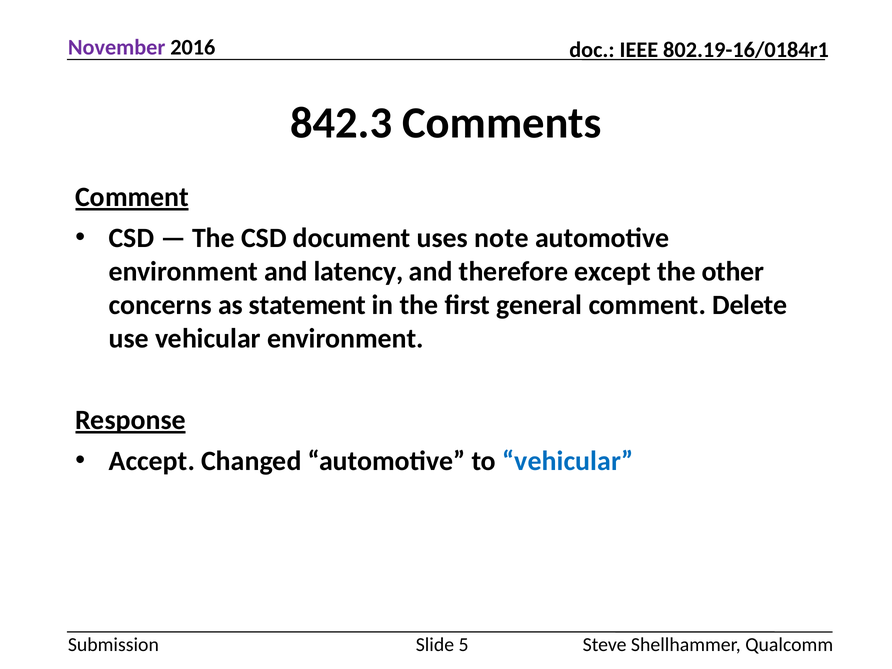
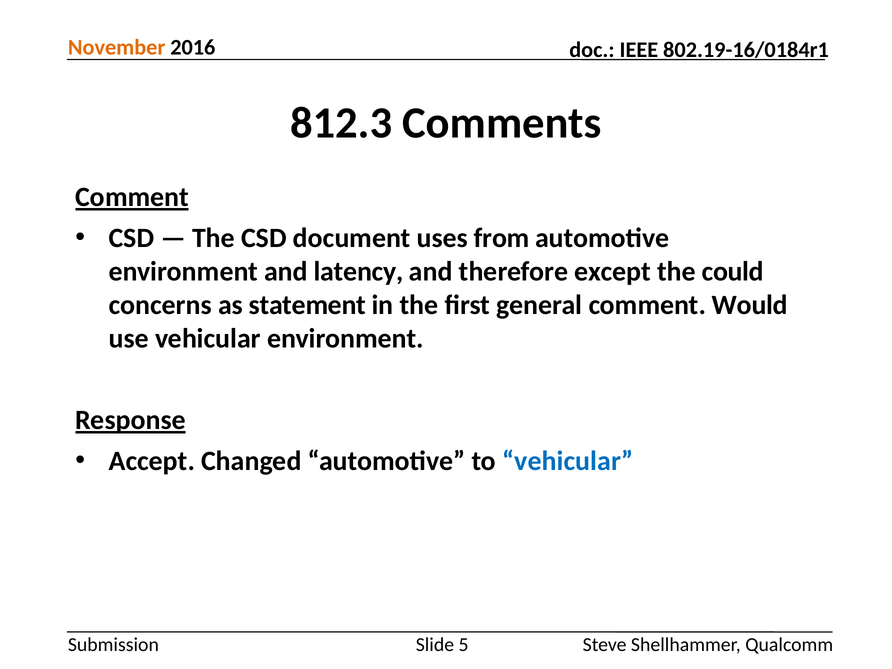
November colour: purple -> orange (117, 47)
842.3: 842.3 -> 812.3 (341, 123)
note: note -> from (502, 238)
other: other -> could (733, 271)
Delete: Delete -> Would (750, 305)
